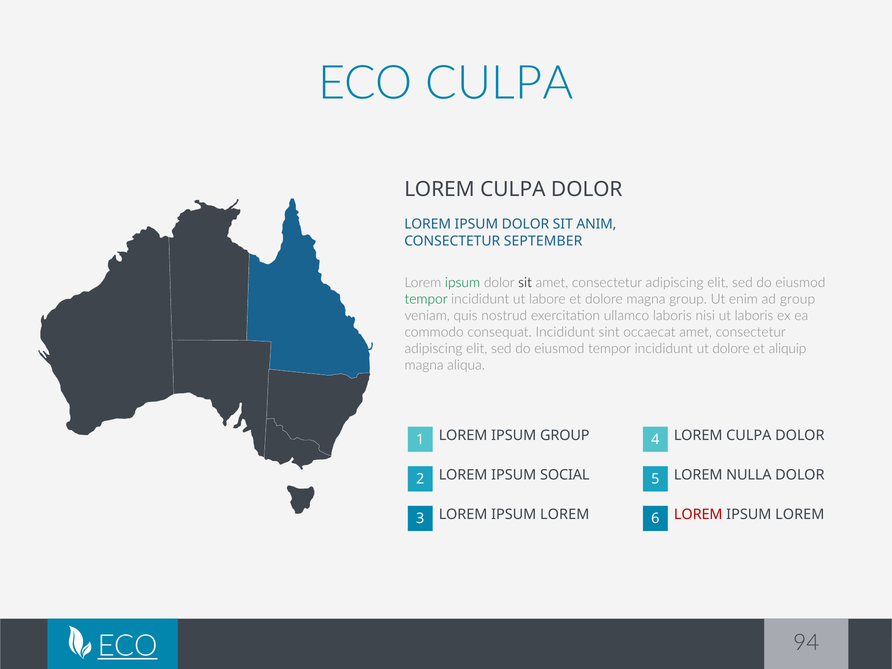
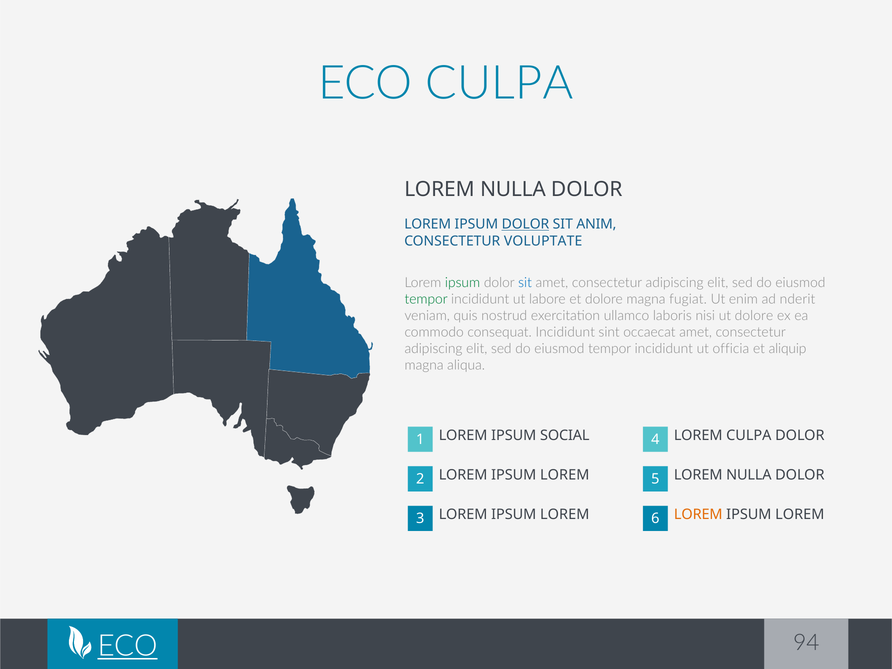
CULPA: CULPA -> NULLA (513, 189)
DOLOR underline: none -> present (525, 224)
SEPTEMBER: SEPTEMBER -> VOLUPTATE (543, 241)
sit colour: black -> blue (525, 282)
magna group: group -> fugiat (688, 299)
ad group: group -> nderit (797, 299)
ut laboris: laboris -> dolore (754, 316)
ut dolore: dolore -> officia (731, 349)
IPSUM GROUP: GROUP -> SOCIAL (565, 435)
SOCIAL: SOCIAL -> LOREM (565, 475)
LOREM colour: red -> orange (698, 515)
